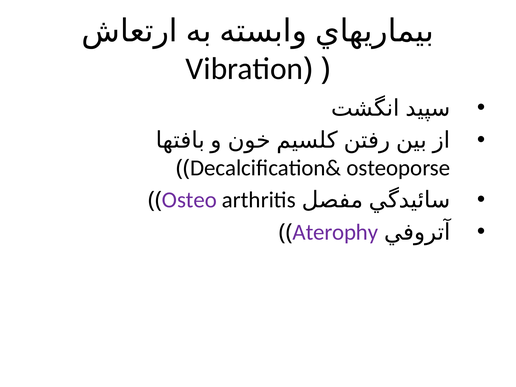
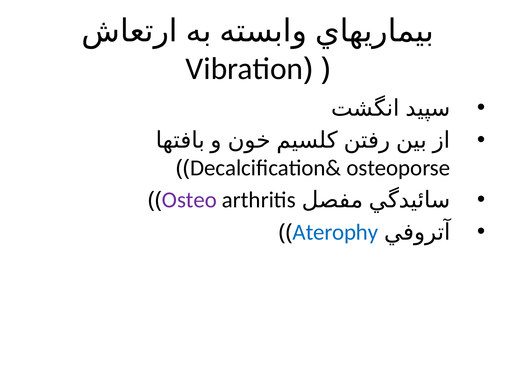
Aterophy colour: purple -> blue (335, 232)
